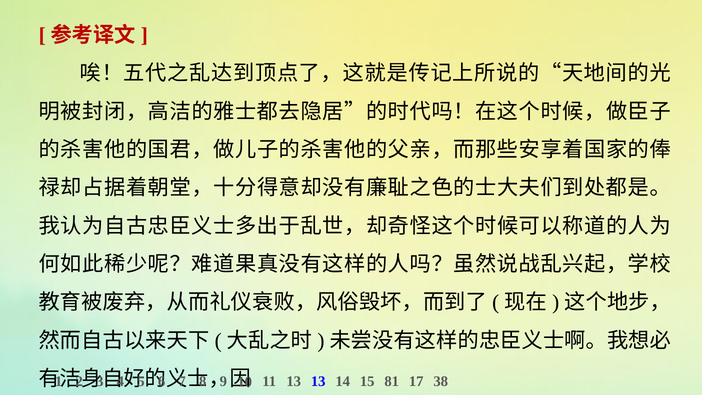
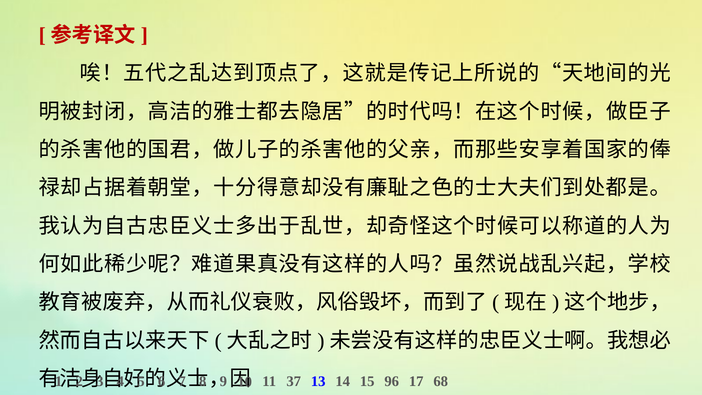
11 13: 13 -> 37 (294, 382)
81: 81 -> 96 (392, 382)
38: 38 -> 68 (441, 382)
